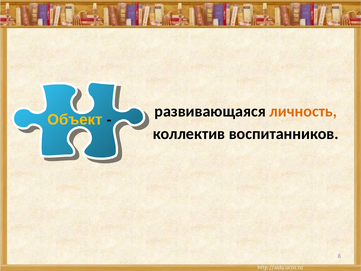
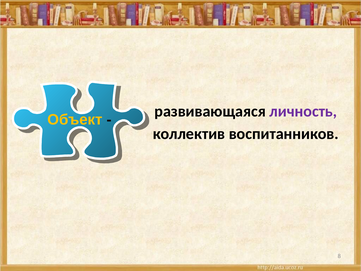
личность colour: orange -> purple (303, 111)
